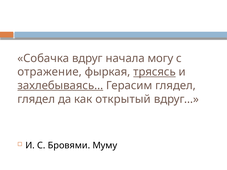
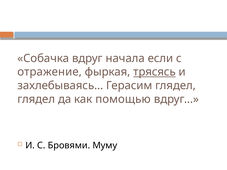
могу: могу -> если (160, 58)
захлебываясь… underline: present -> none (60, 86)
открытый: открытый -> помощью (123, 99)
